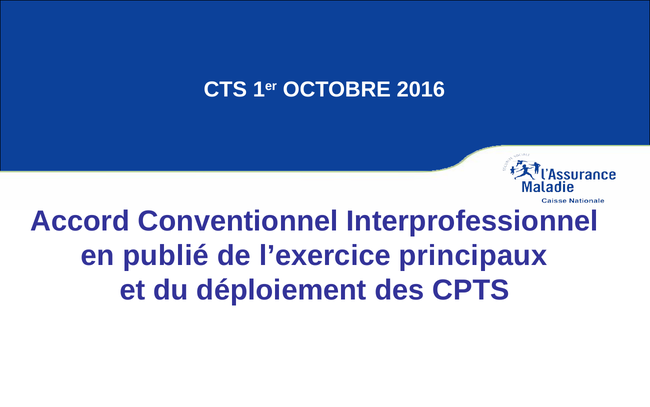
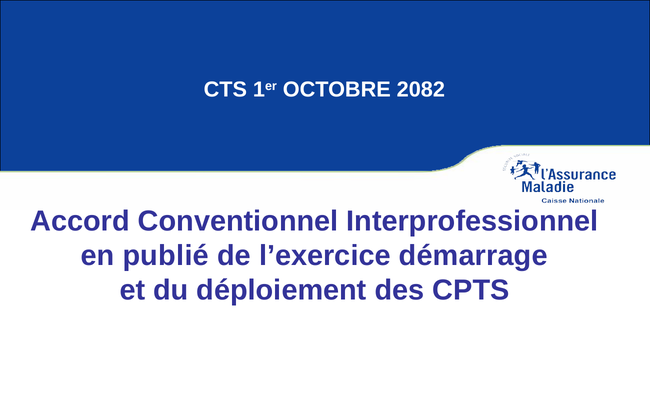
2016: 2016 -> 2082 (421, 90)
principaux: principaux -> démarrage (473, 255)
